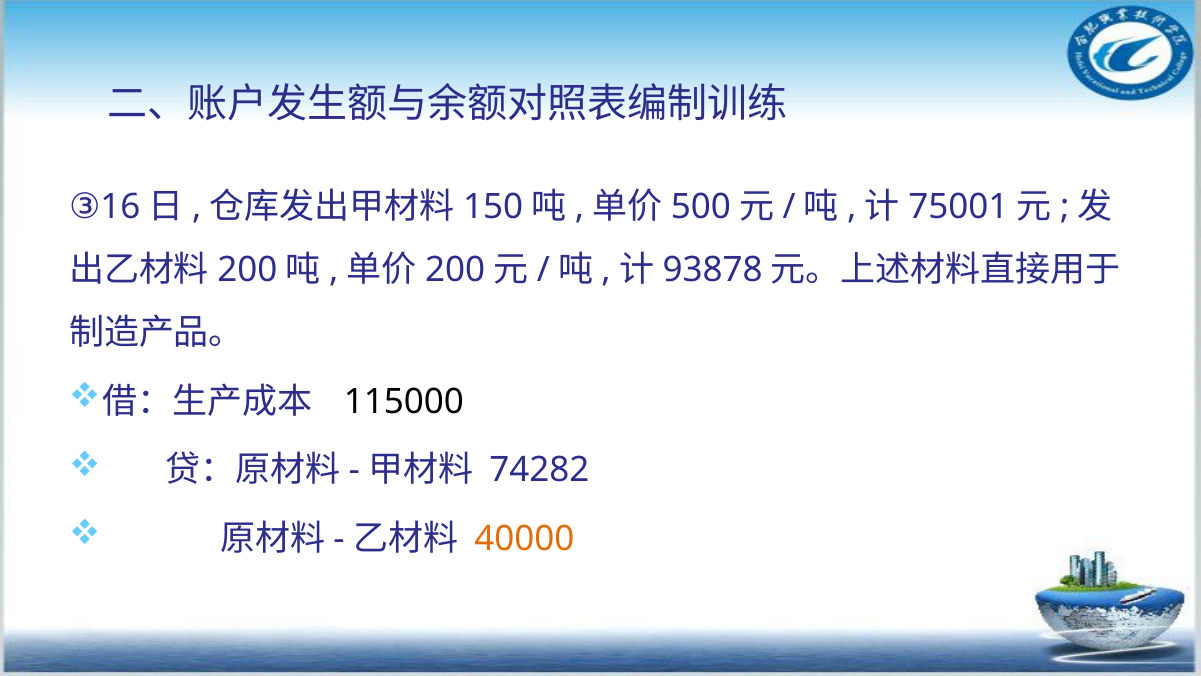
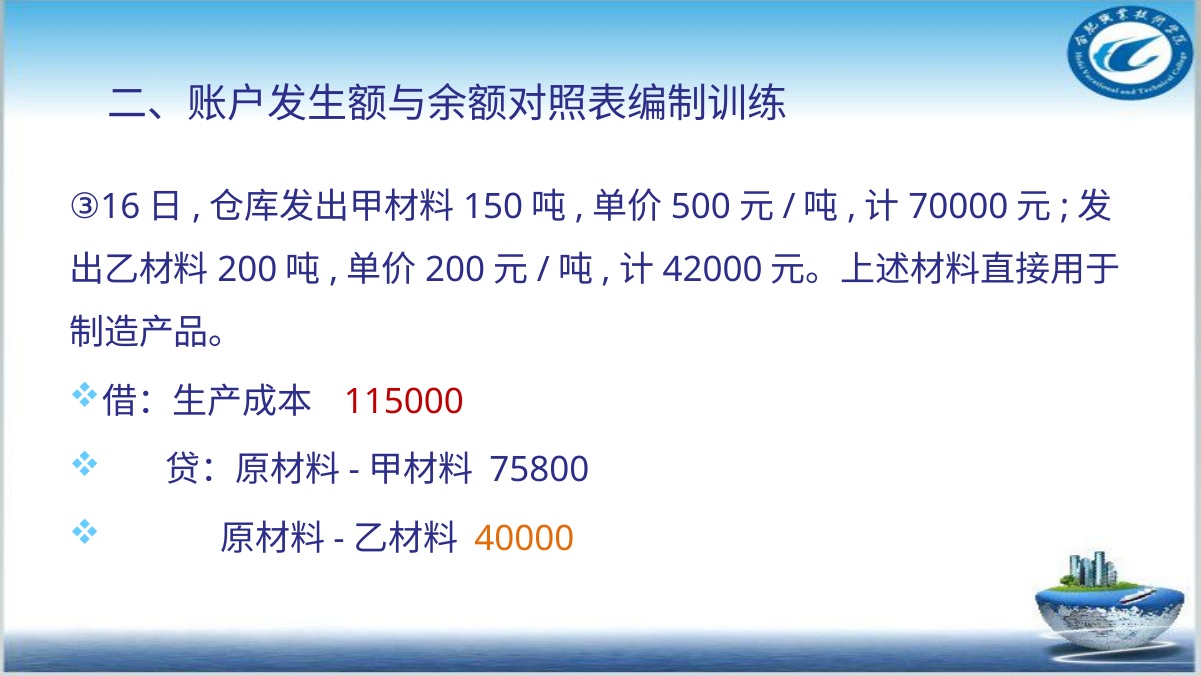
75001: 75001 -> 70000 (958, 207)
93878: 93878 -> 42000 (713, 270)
115000 colour: black -> red (404, 402)
74282: 74282 -> 75800 (539, 470)
